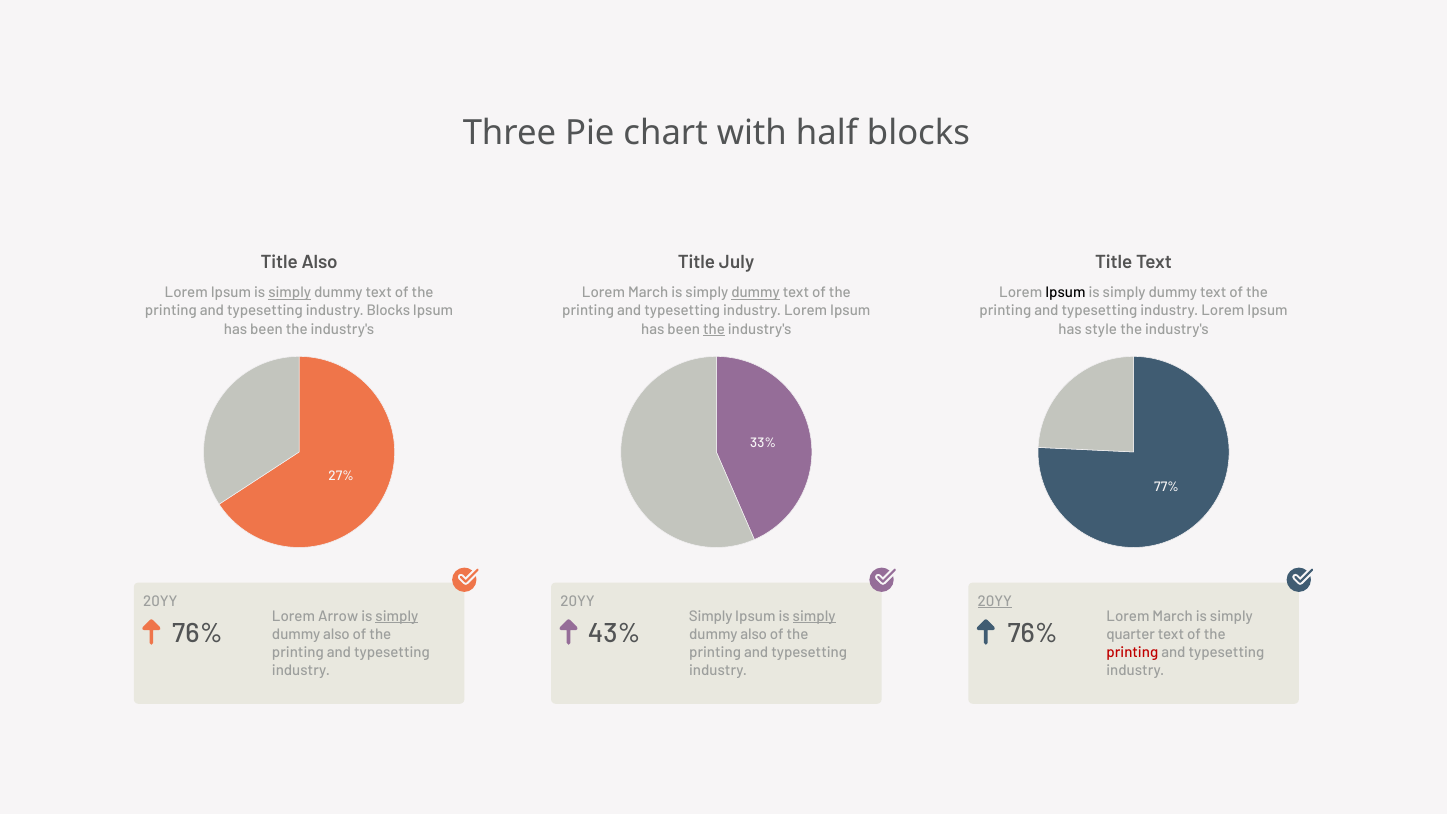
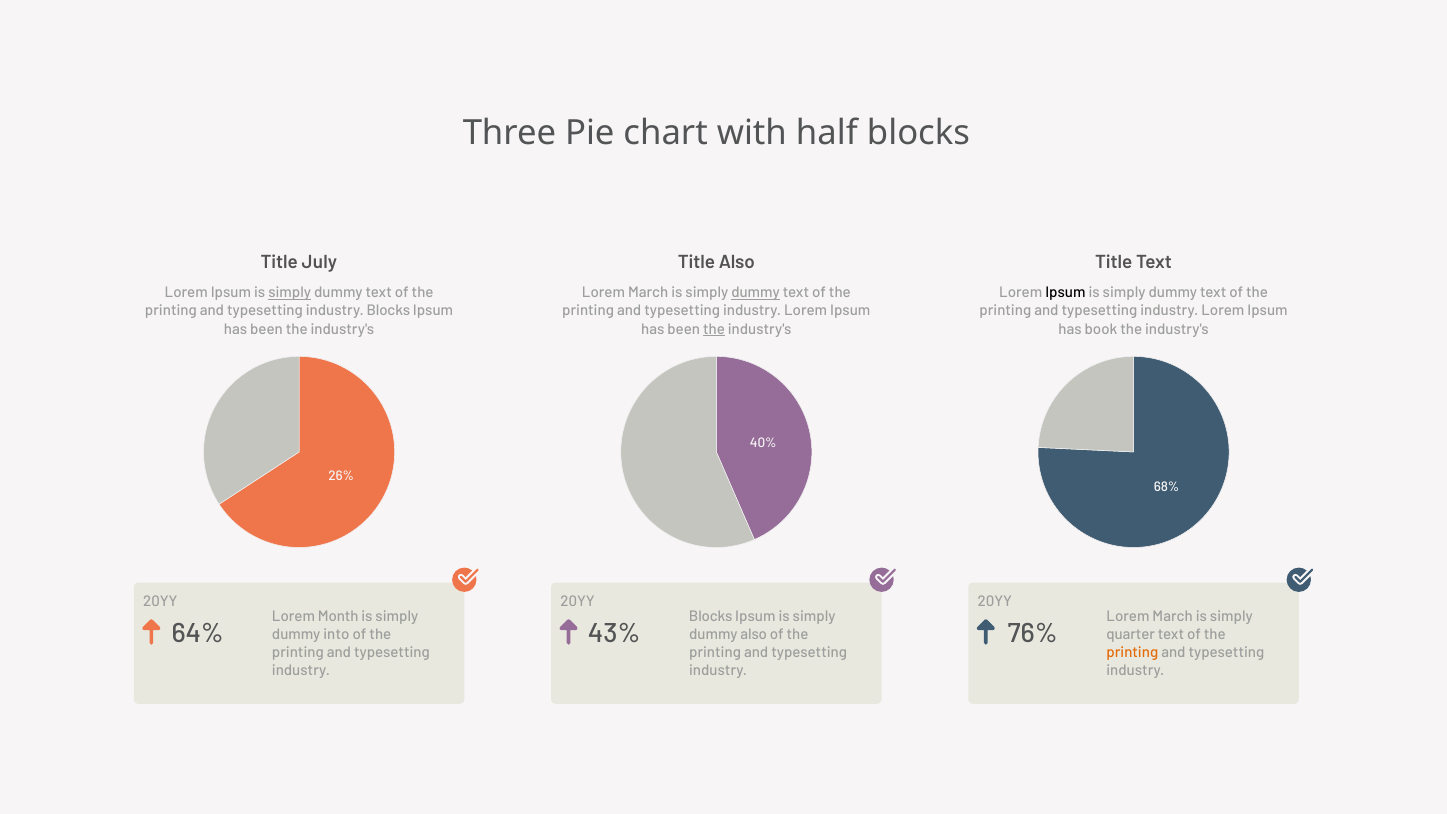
Title Also: Also -> July (319, 262)
Title July: July -> Also (737, 262)
style: style -> book (1101, 329)
33%: 33% -> 40% (763, 443)
27%: 27% -> 26% (341, 476)
77%: 77% -> 68% (1167, 487)
20YY underline: present -> none (995, 601)
Arrow: Arrow -> Month (338, 616)
simply underline: present -> none (397, 616)
Simply: Simply -> Blocks (711, 616)
simply underline: present -> none (814, 616)
76%: 76% -> 64% (198, 634)
also: also -> into (336, 634)
printing colour: red -> orange (1132, 652)
